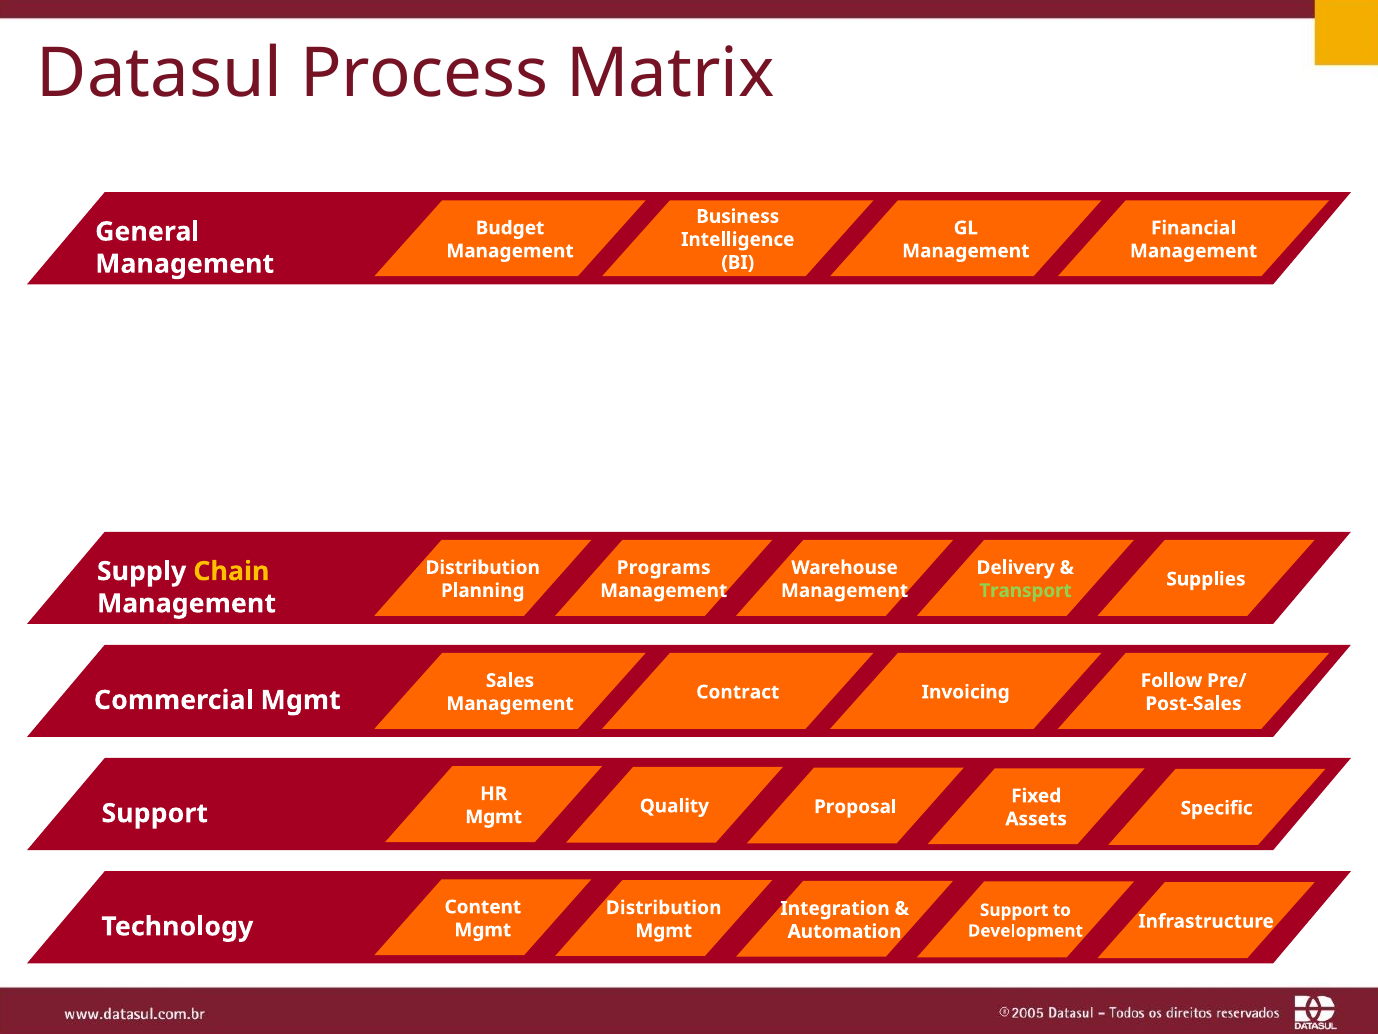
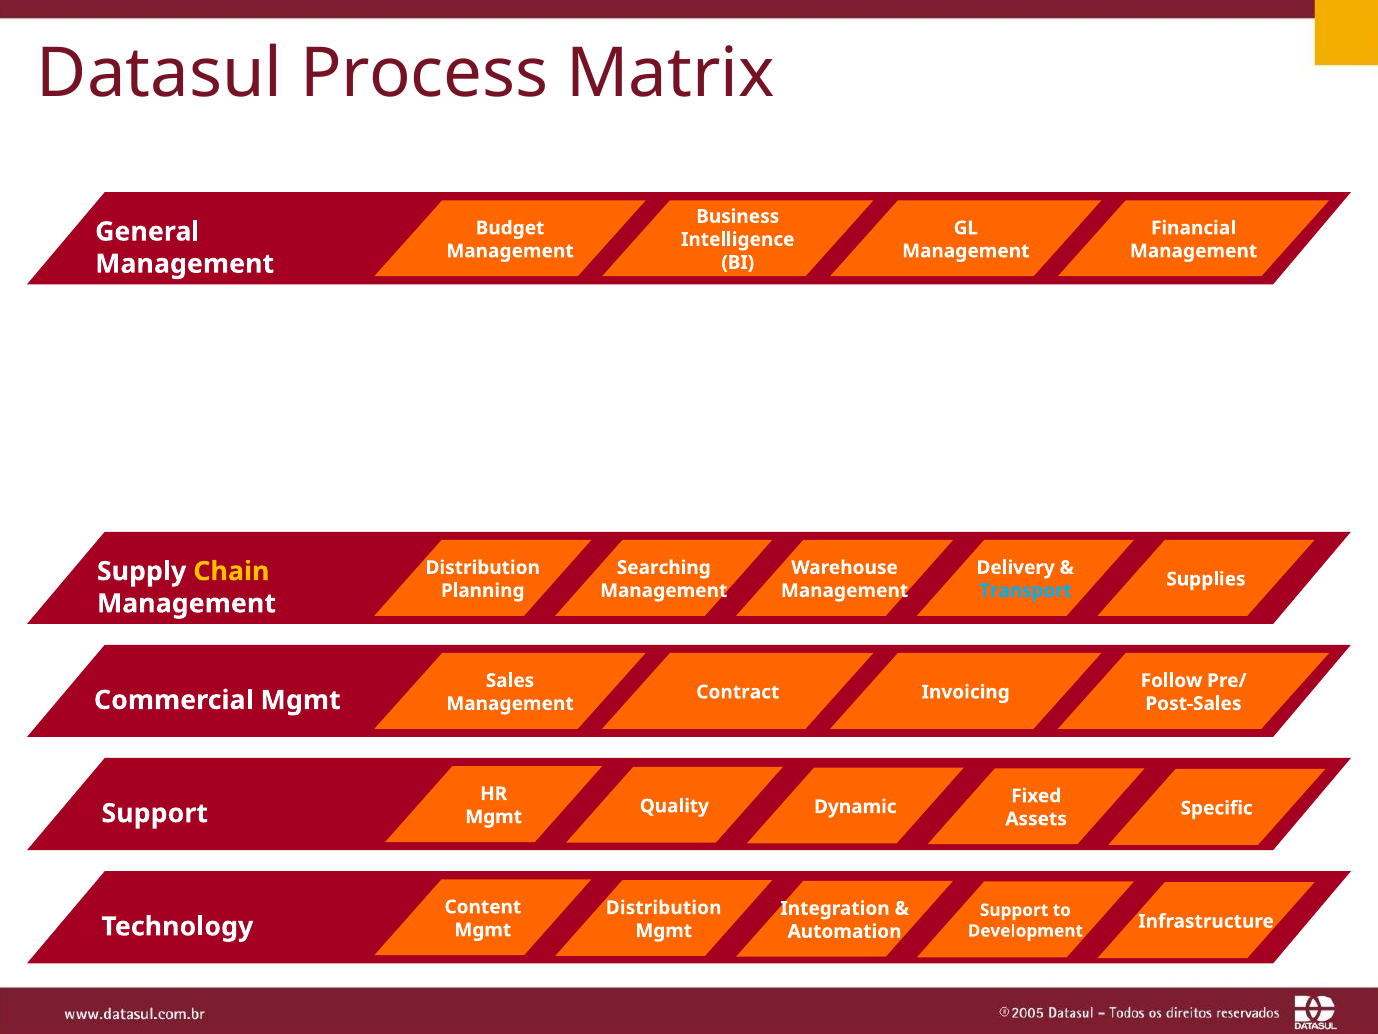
Programs: Programs -> Searching (664, 567)
Transport colour: light green -> light blue (1025, 590)
Proposal: Proposal -> Dynamic (855, 806)
